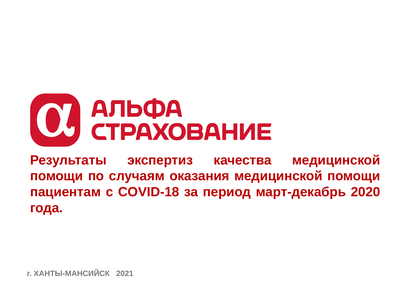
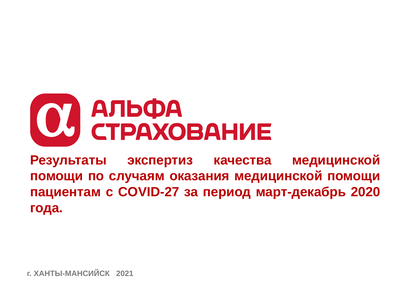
COVID-18: COVID-18 -> COVID-27 (149, 192)
